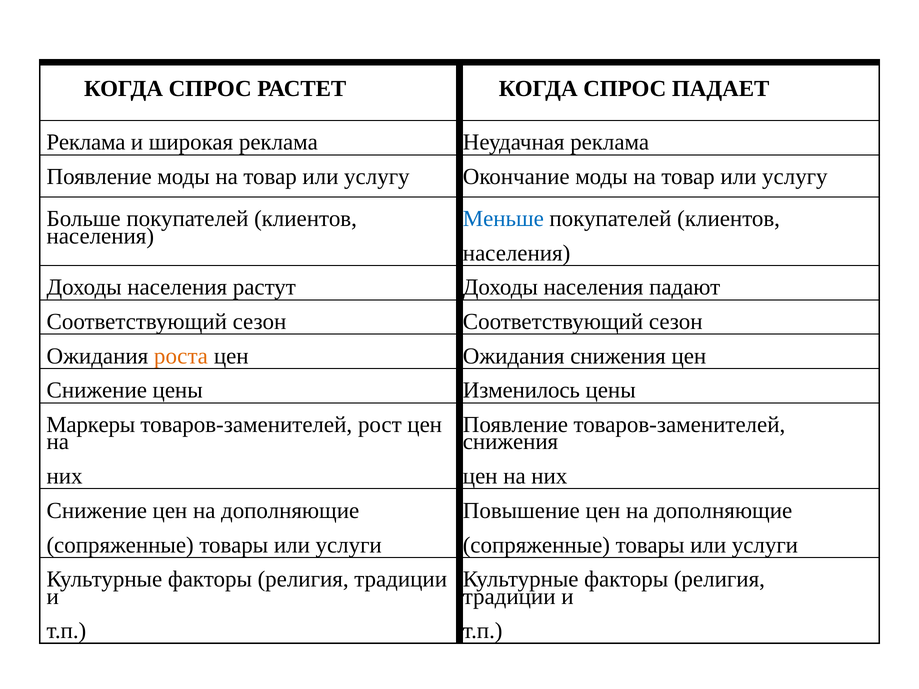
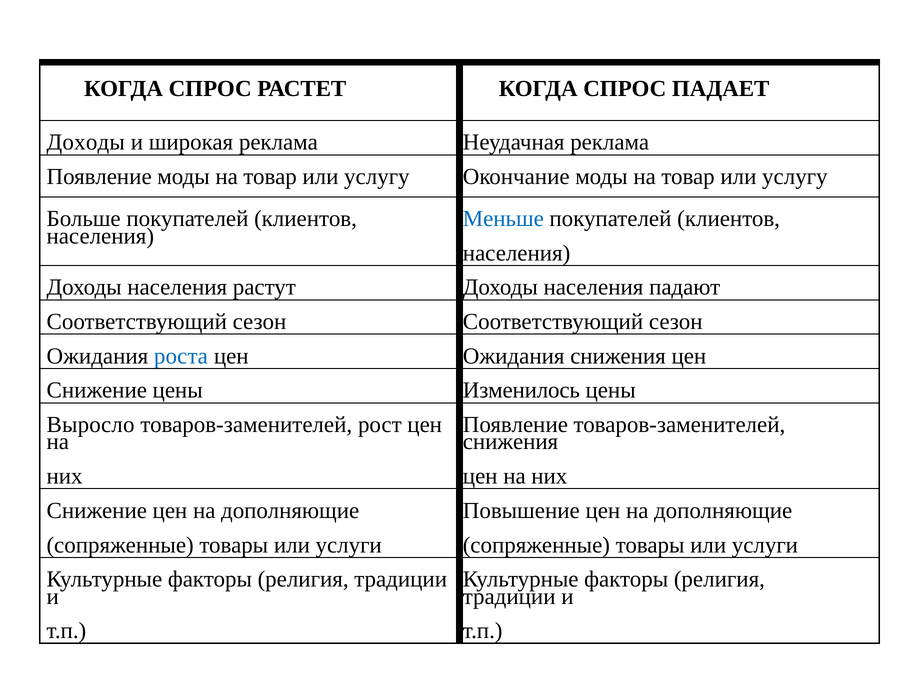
Реклама: Реклама -> Доходы (86, 142)
роста colour: orange -> blue (181, 356)
Маркеры: Маркеры -> Выросло (91, 425)
